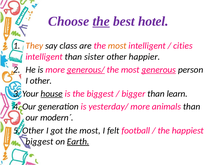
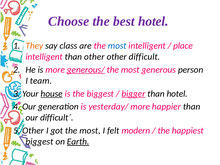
the underline: present -> none (101, 21)
most colour: orange -> blue (117, 46)
cities: cities -> place (183, 46)
than sister: sister -> other (94, 57)
happier: happier -> difficult (144, 57)
generous underline: present -> none (159, 70)
I other: other -> team (41, 81)
bigger underline: none -> present (133, 94)
than learn: learn -> hotel (177, 94)
animals: animals -> happier (166, 107)
modern´: modern´ -> difficult´ (57, 118)
football: football -> modern (136, 131)
